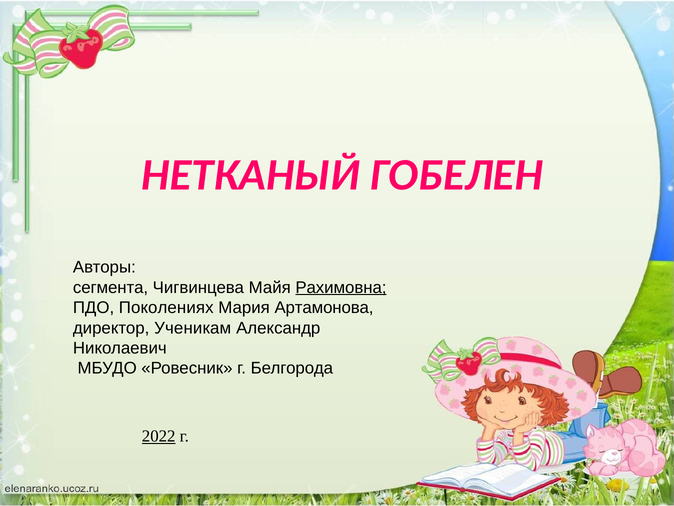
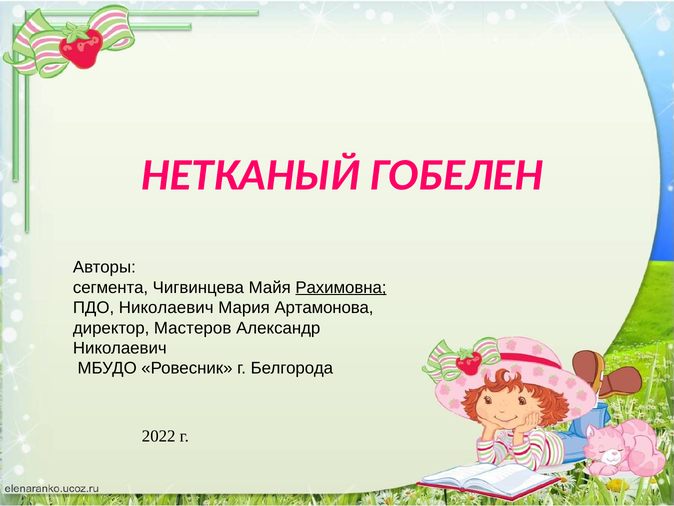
ПДО Поколениях: Поколениях -> Николаевич (166, 307)
Ученикам: Ученикам -> Мастеров (193, 328)
2022 underline: present -> none (159, 436)
